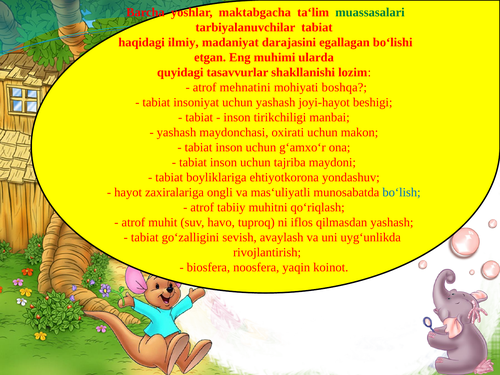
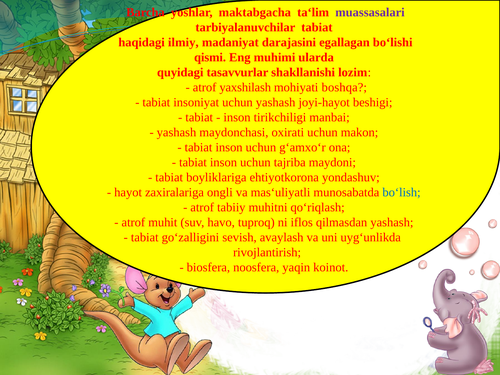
muassasalari colour: green -> purple (370, 12)
etgan: etgan -> qismi (210, 57)
mehnatini: mehnatini -> yaxshilash (245, 87)
